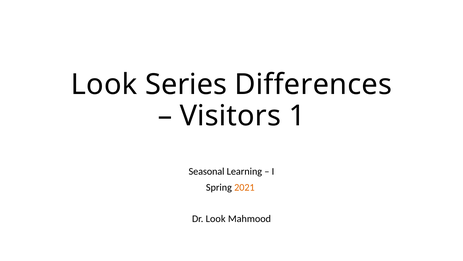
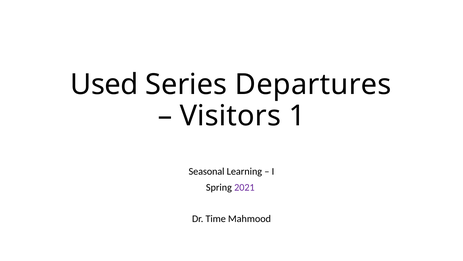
Look: Look -> Used (104, 84)
Differences: Differences -> Departures (313, 84)
2021 colour: orange -> purple (244, 187)
Dr Look: Look -> Time (216, 218)
